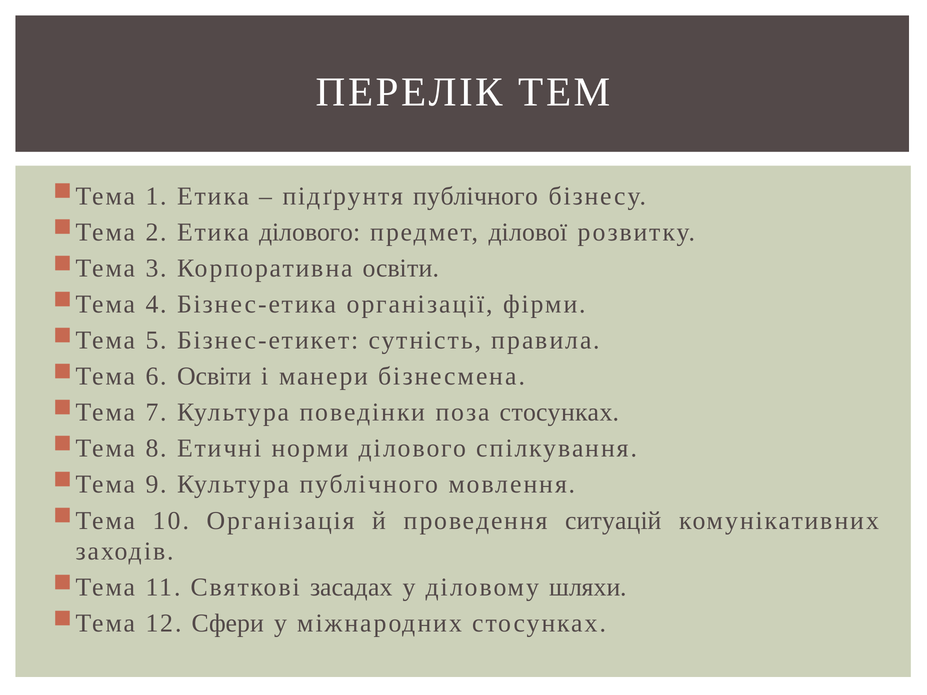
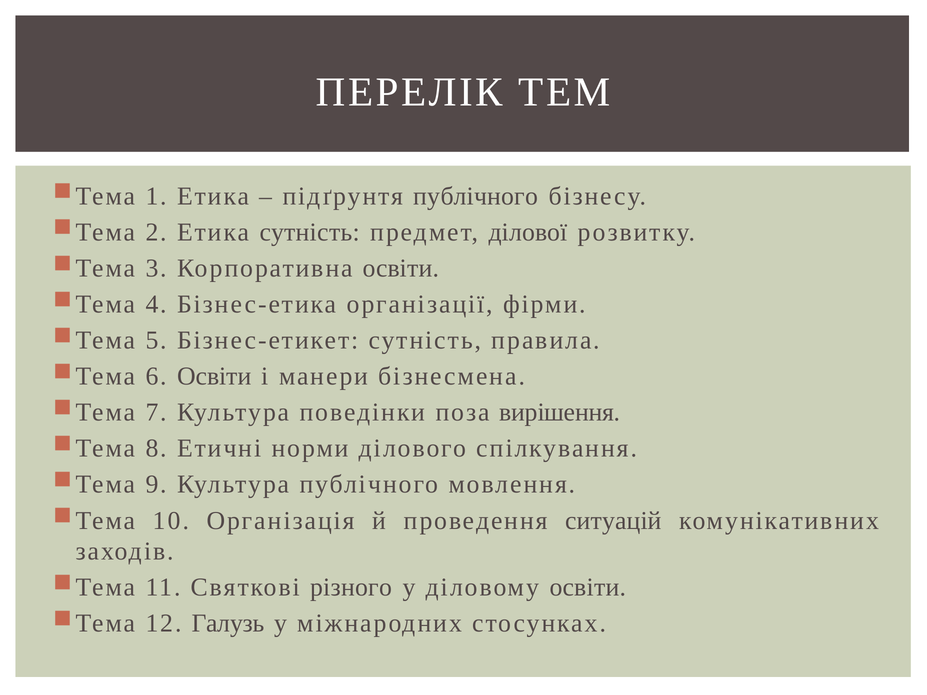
Етика ділового: ділового -> сутність (310, 232)
поза стосунках: стосунках -> вирішення (560, 413)
засадах: засадах -> різного (351, 588)
діловому шляхи: шляхи -> освіти (588, 588)
Сфери: Сфери -> Галузь (228, 624)
